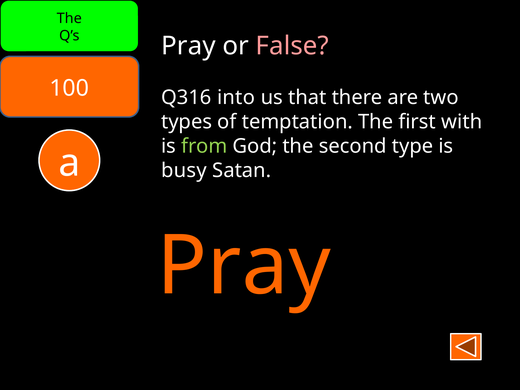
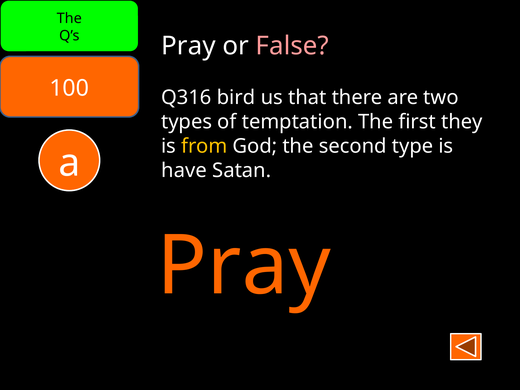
into: into -> bird (236, 98)
with: with -> they (462, 122)
from colour: light green -> yellow (204, 146)
busy: busy -> have (184, 170)
